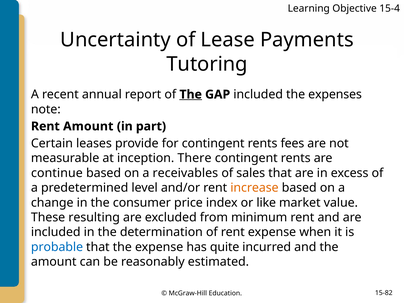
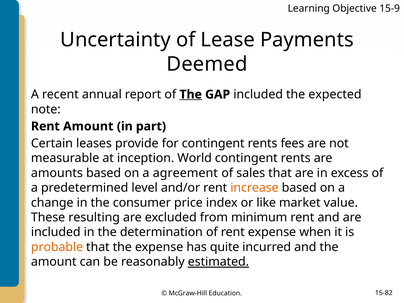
15-4: 15-4 -> 15-9 (390, 9)
Tutoring: Tutoring -> Deemed (207, 64)
expenses: expenses -> expected (335, 94)
There: There -> World (195, 158)
continue: continue -> amounts (57, 173)
receivables: receivables -> agreement (185, 173)
probable colour: blue -> orange (57, 247)
estimated underline: none -> present (218, 262)
